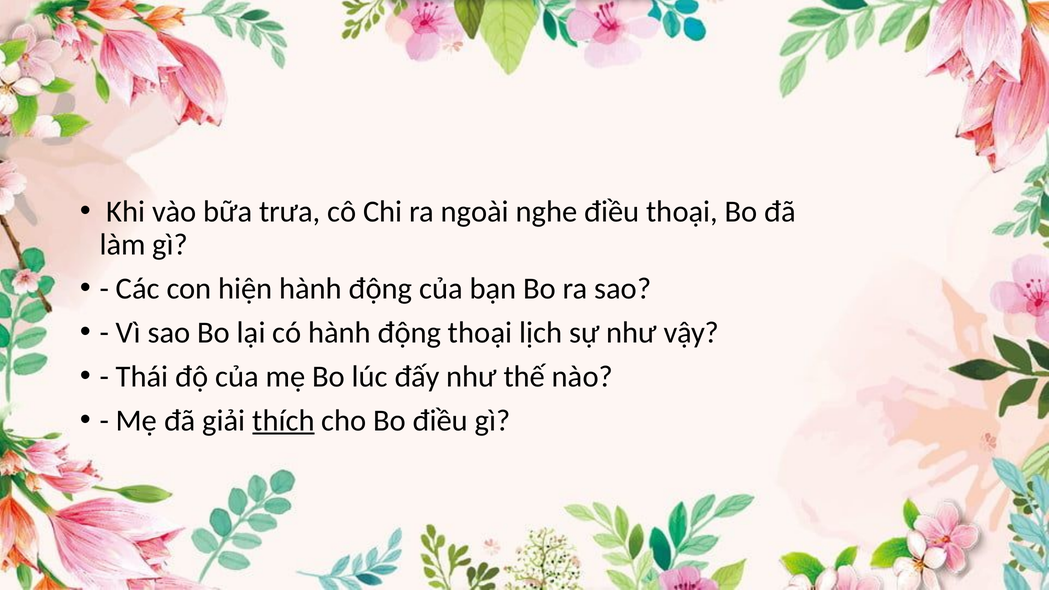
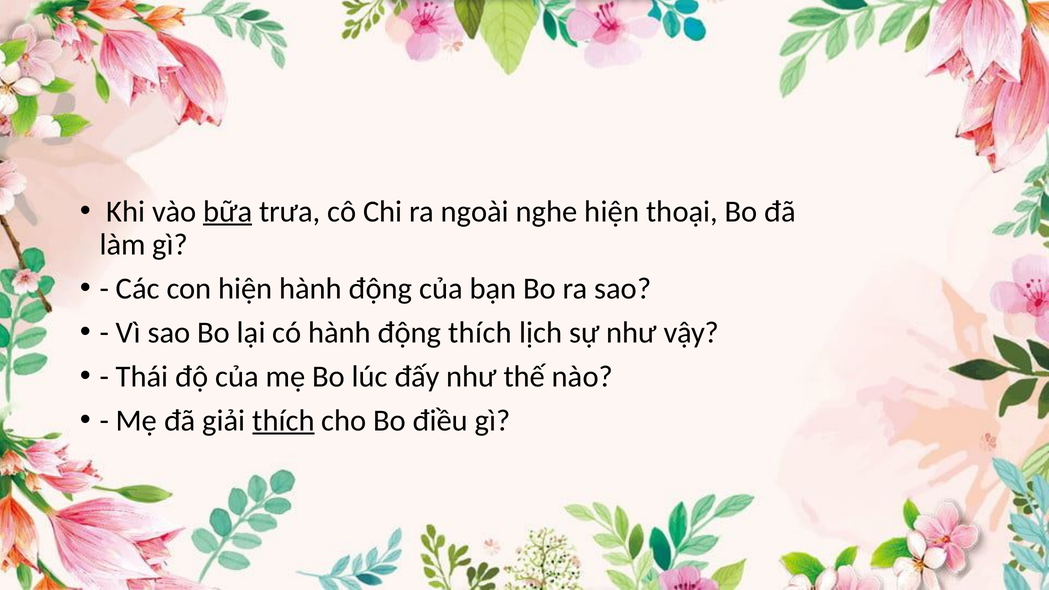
bữa underline: none -> present (228, 211)
nghe điều: điều -> hiện (612, 211)
động thoại: thoại -> thích (480, 333)
